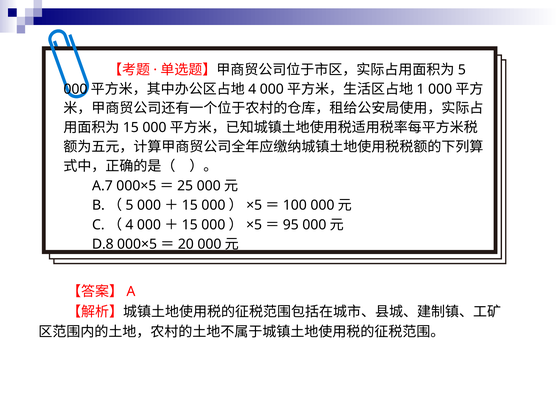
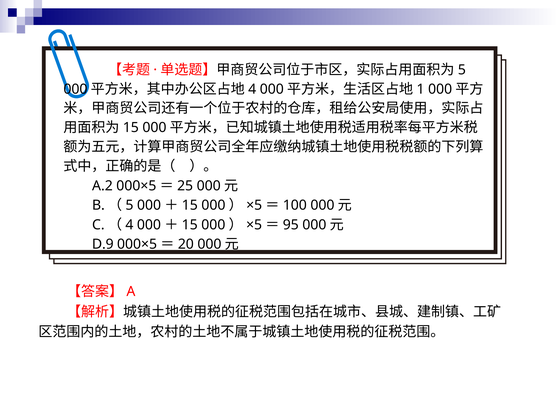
A.7: A.7 -> A.2 (102, 186)
D.8: D.8 -> D.9 (103, 244)
